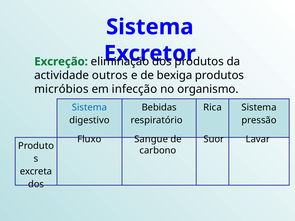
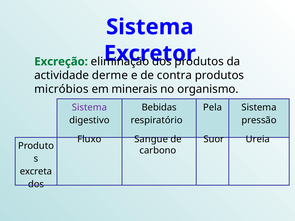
outros: outros -> derme (110, 75)
bexiga: bexiga -> contra (174, 75)
infecção: infecção -> minerais (135, 89)
Sistema colour: blue -> purple (89, 107)
Rica: Rica -> Pela (213, 107)
Lavar: Lavar -> Ureia (258, 139)
